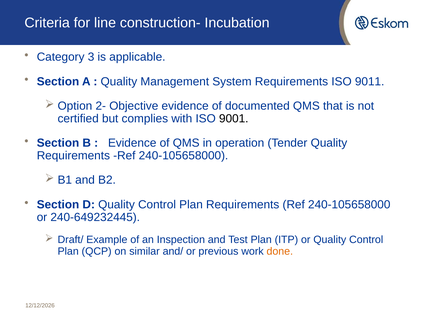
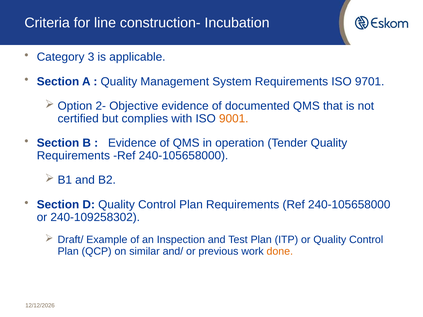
9011: 9011 -> 9701 (370, 82)
9001 colour: black -> orange (234, 119)
240-649232445: 240-649232445 -> 240-109258302 (95, 217)
